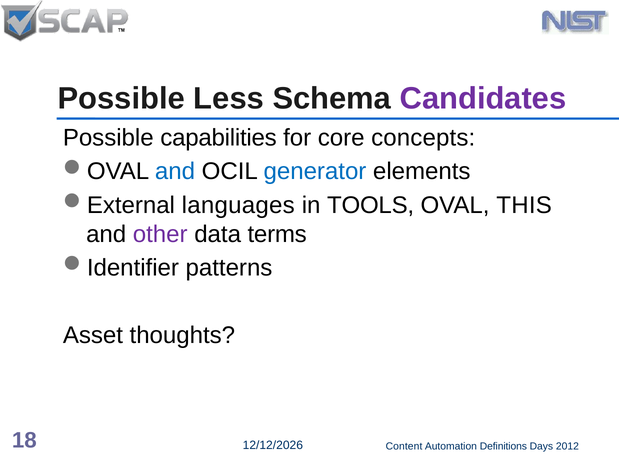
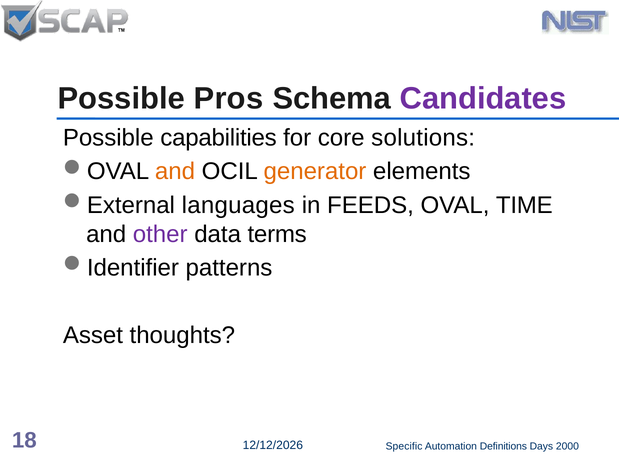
Less: Less -> Pros (229, 99)
concepts: concepts -> solutions (423, 138)
and colour: blue -> orange (175, 172)
generator colour: blue -> orange (315, 172)
TOOLS: TOOLS -> FEEDS (370, 205)
THIS: THIS -> TIME (524, 205)
Content: Content -> Specific (404, 447)
2012: 2012 -> 2000 (567, 447)
